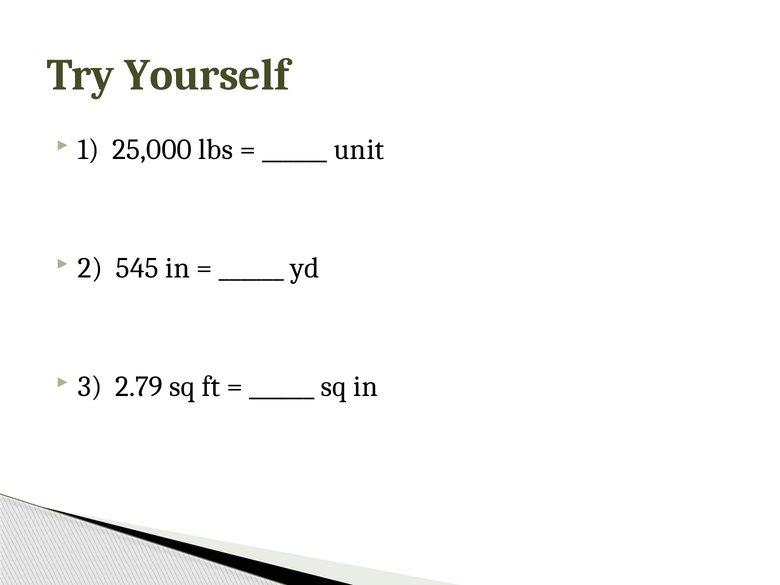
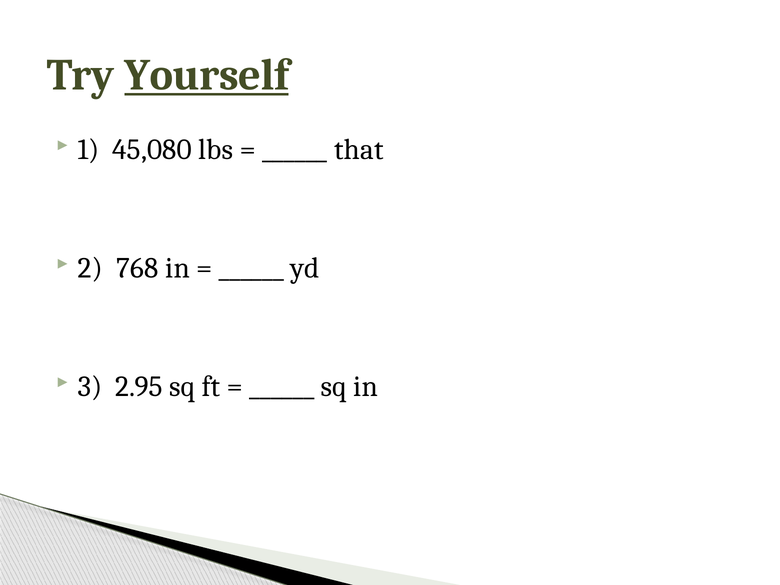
Yourself underline: none -> present (207, 75)
25,000: 25,000 -> 45,080 (152, 150)
unit: unit -> that (359, 150)
545: 545 -> 768 (137, 268)
2.79: 2.79 -> 2.95 (139, 387)
